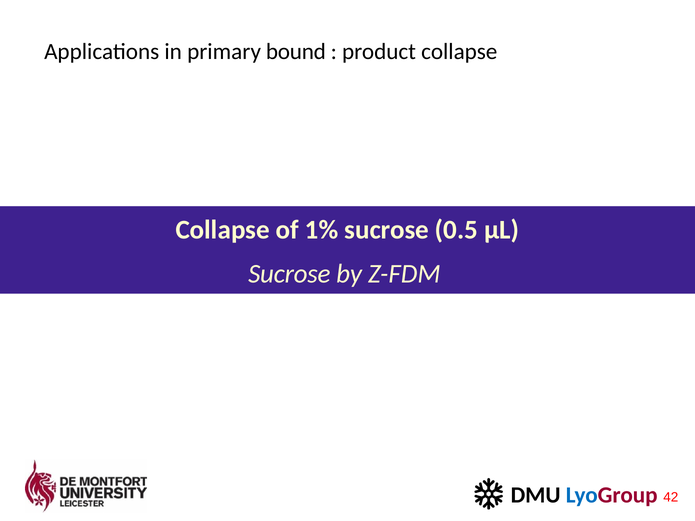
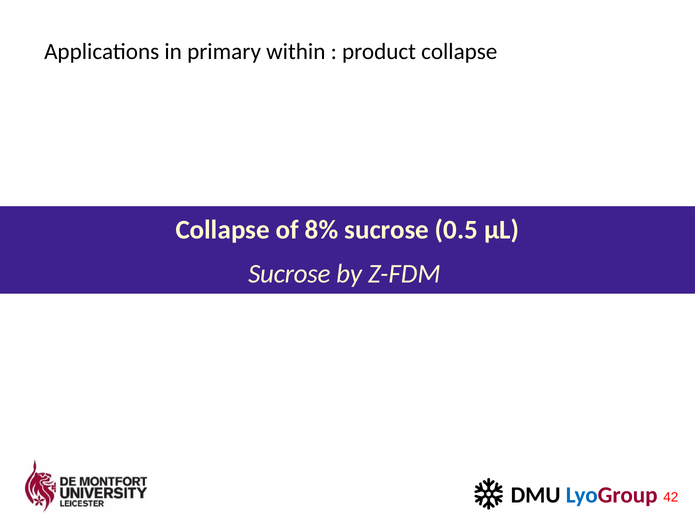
bound: bound -> within (296, 51)
1%: 1% -> 8% (322, 230)
